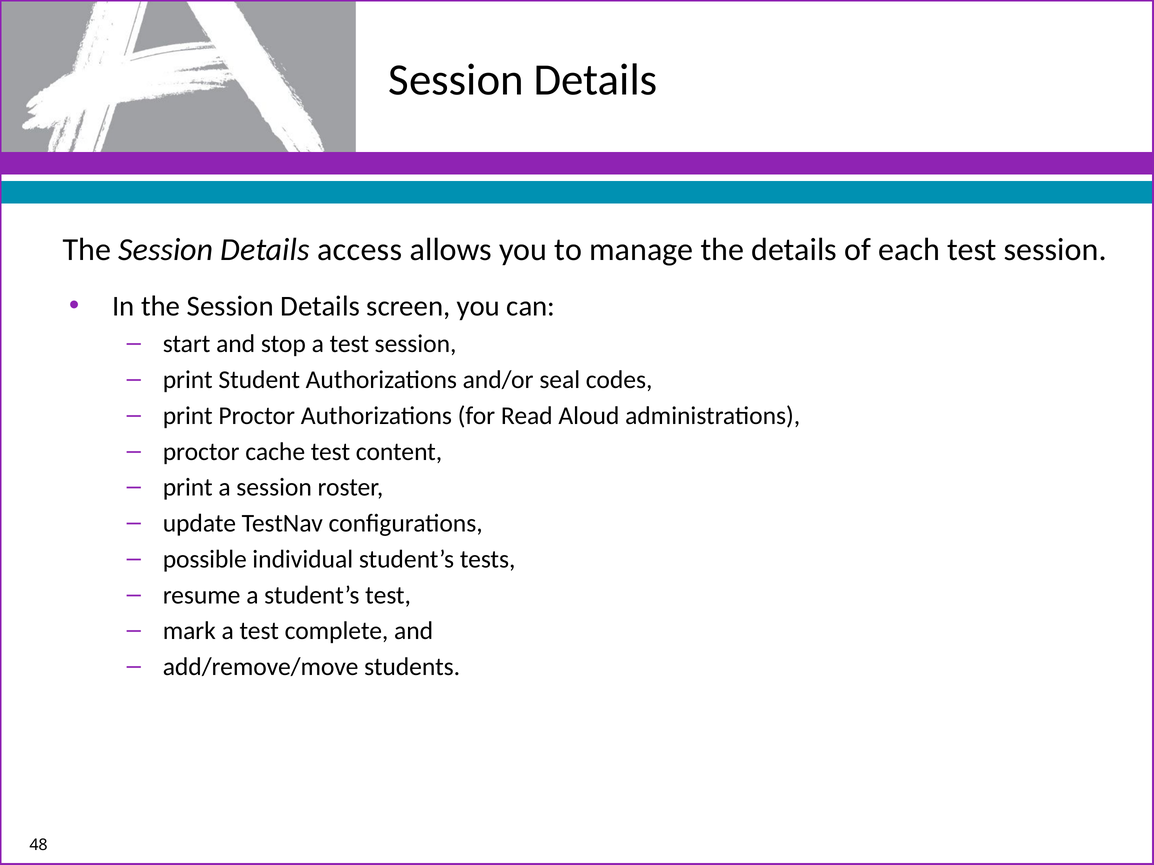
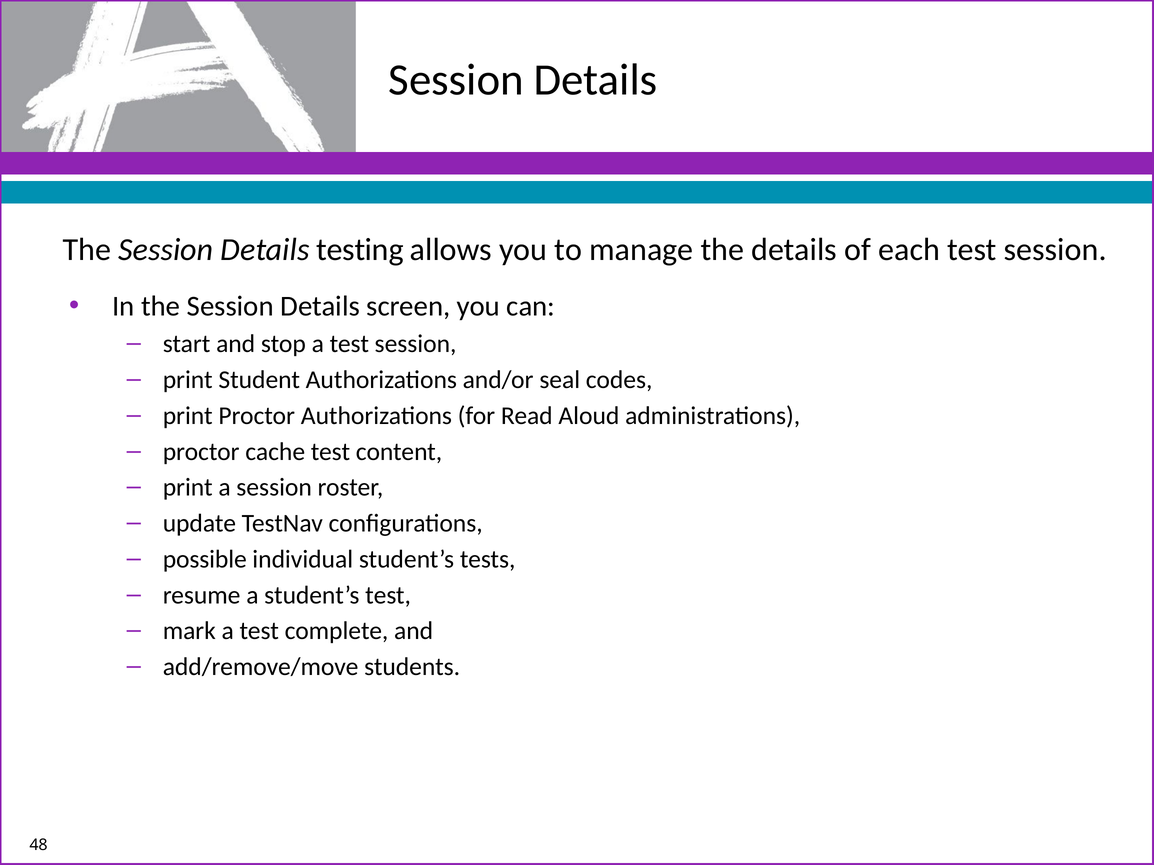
access: access -> testing (360, 250)
